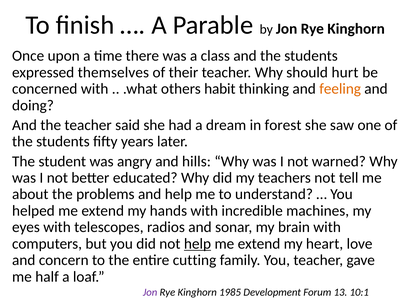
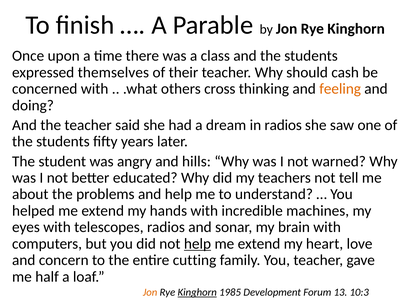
hurt: hurt -> cash (345, 72)
habit: habit -> cross (220, 89)
in forest: forest -> radios (283, 125)
Jon colour: purple -> orange (150, 293)
Kinghorn underline: none -> present (197, 293)
10:1: 10:1 -> 10:3 (359, 293)
